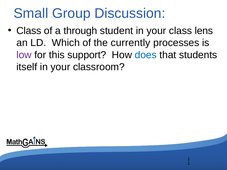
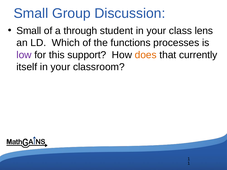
Class: Class -> Small (29, 31)
currently: currently -> functions (131, 43)
does colour: blue -> orange (146, 55)
students: students -> currently (198, 55)
